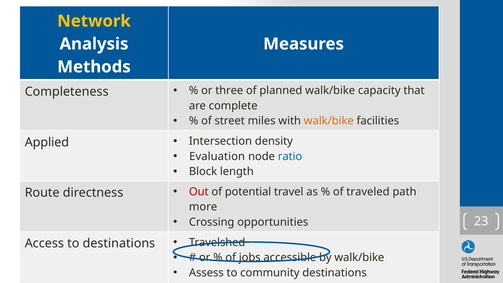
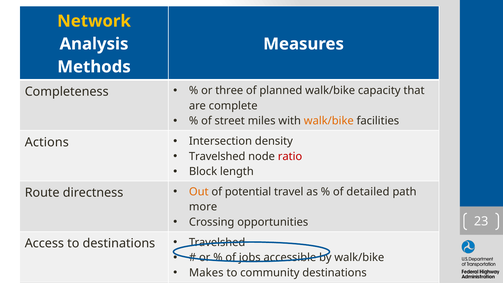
Applied: Applied -> Actions (47, 142)
Evaluation: Evaluation -> Travelshed (217, 156)
ratio colour: blue -> red (290, 156)
Out colour: red -> orange (199, 192)
traveled: traveled -> detailed (368, 192)
Assess: Assess -> Makes (206, 273)
